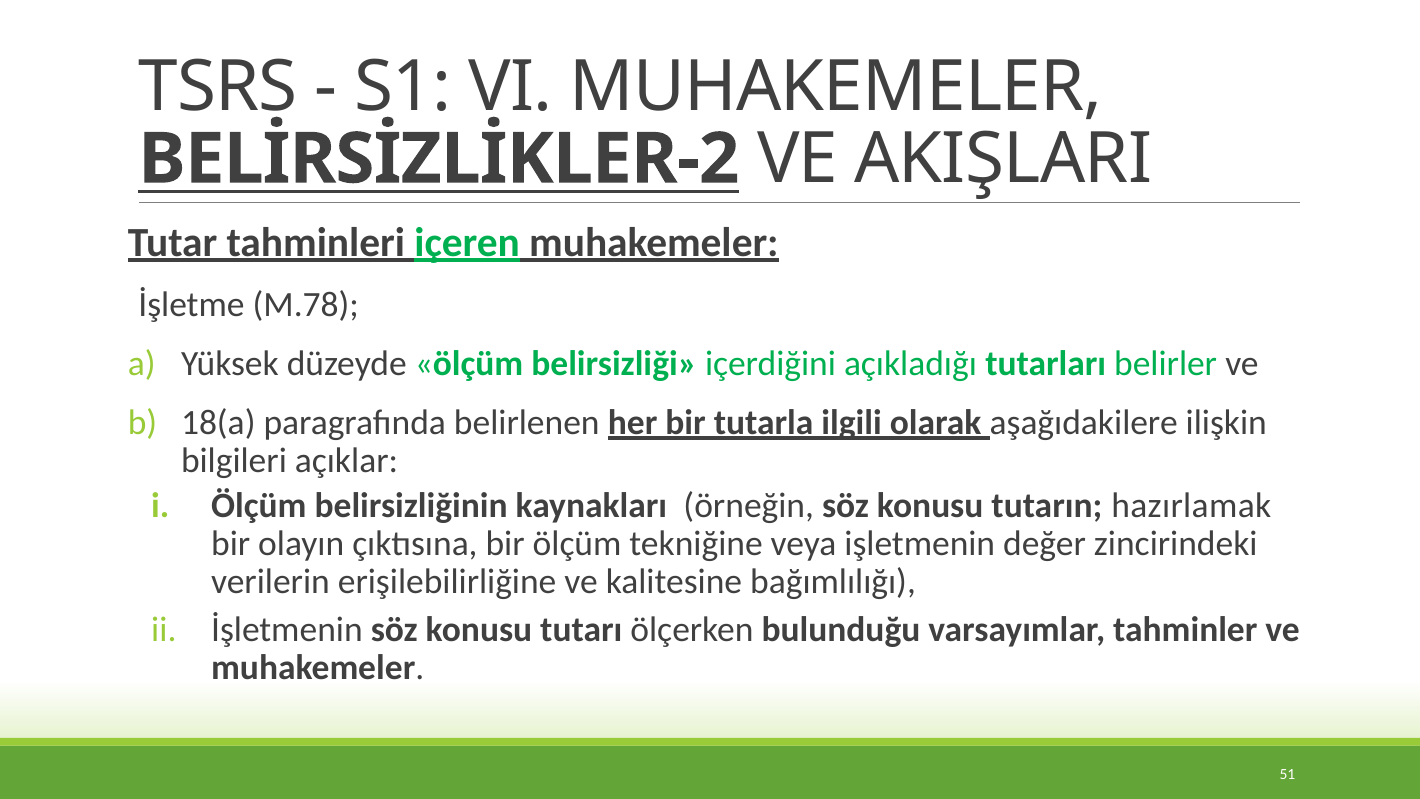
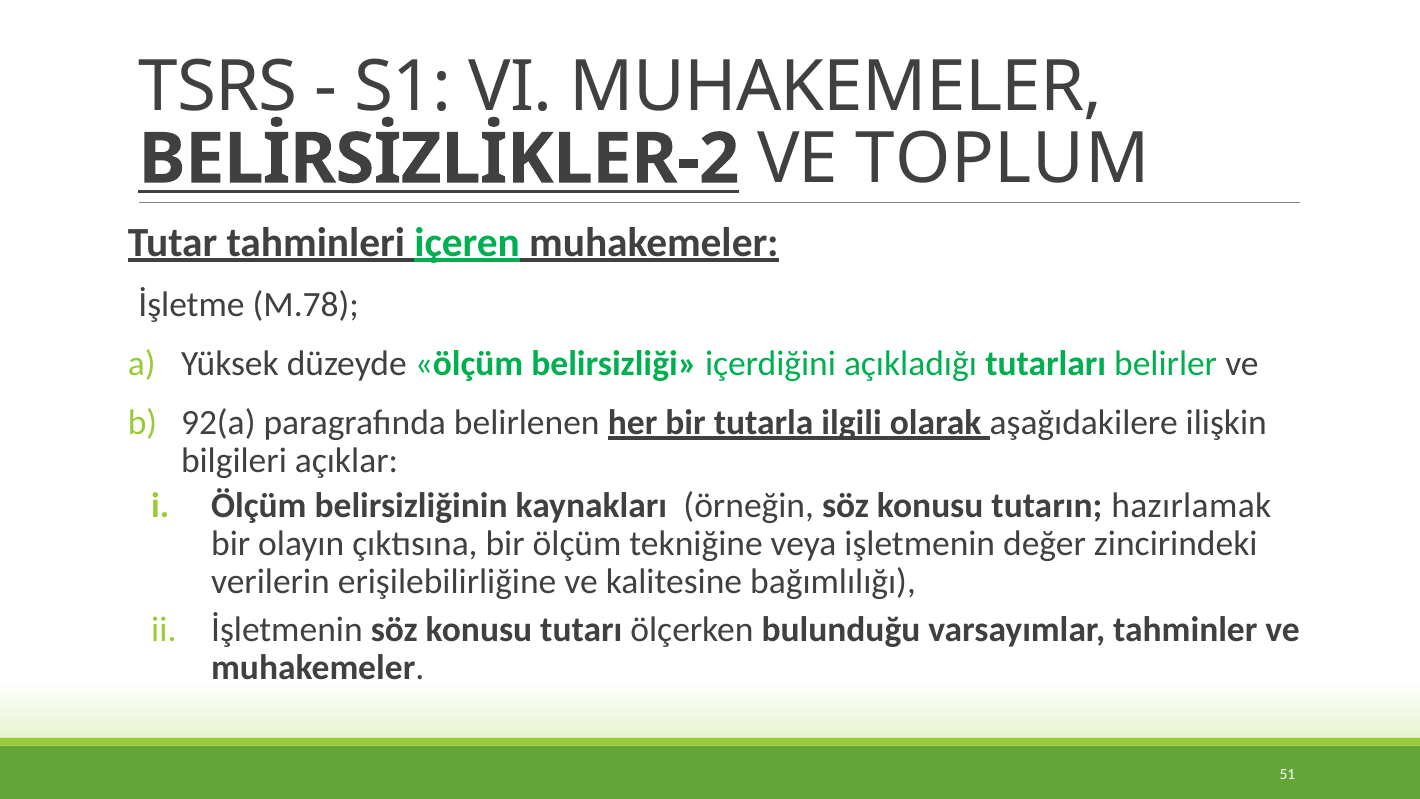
AKIŞLARI: AKIŞLARI -> TOPLUM (1002, 159)
18(a: 18(a -> 92(a (218, 423)
